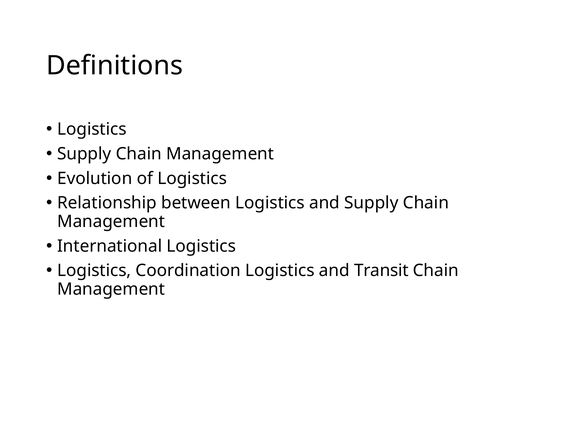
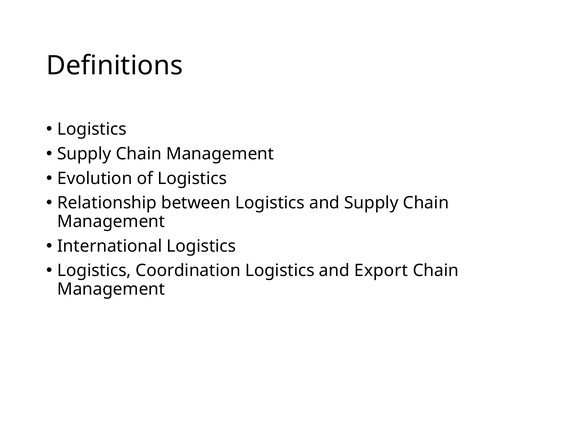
Transit: Transit -> Export (381, 271)
